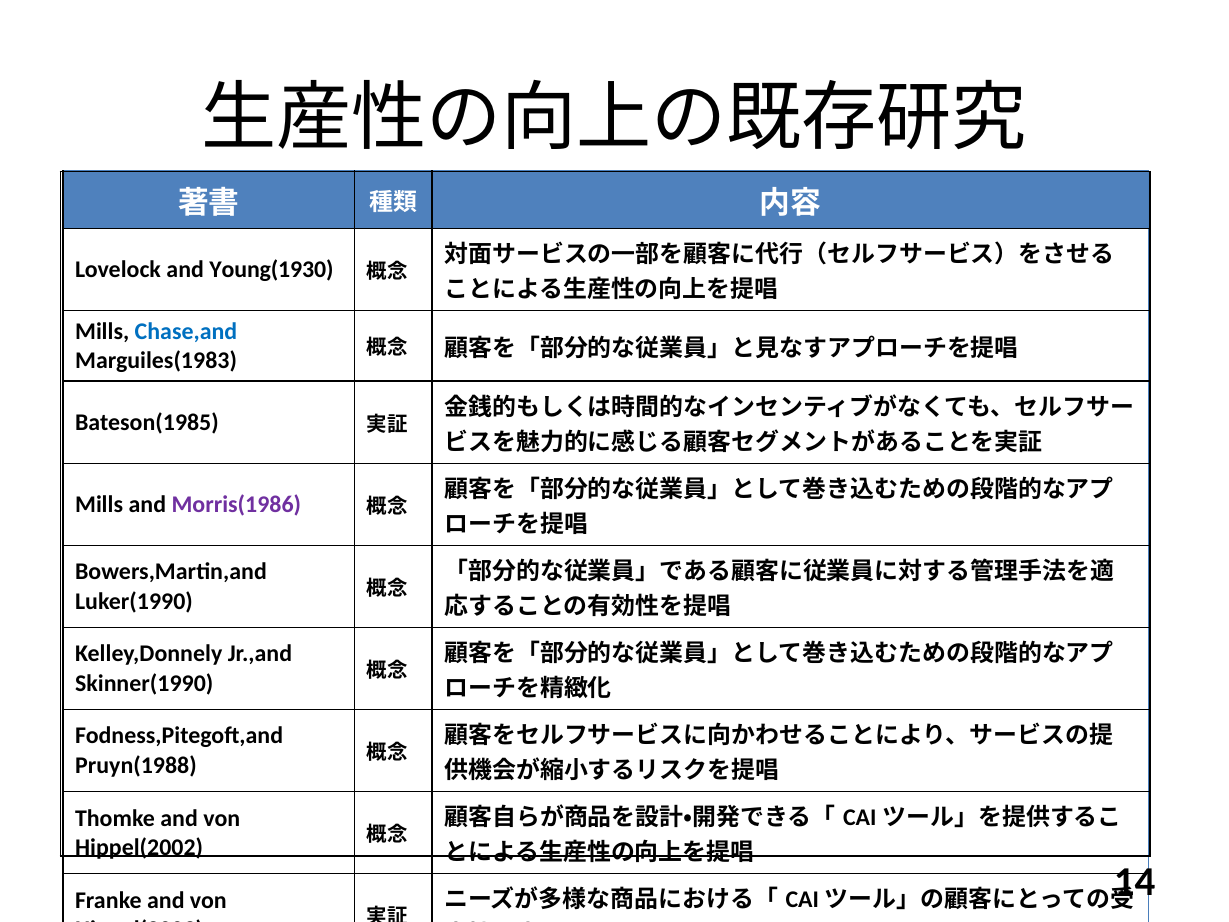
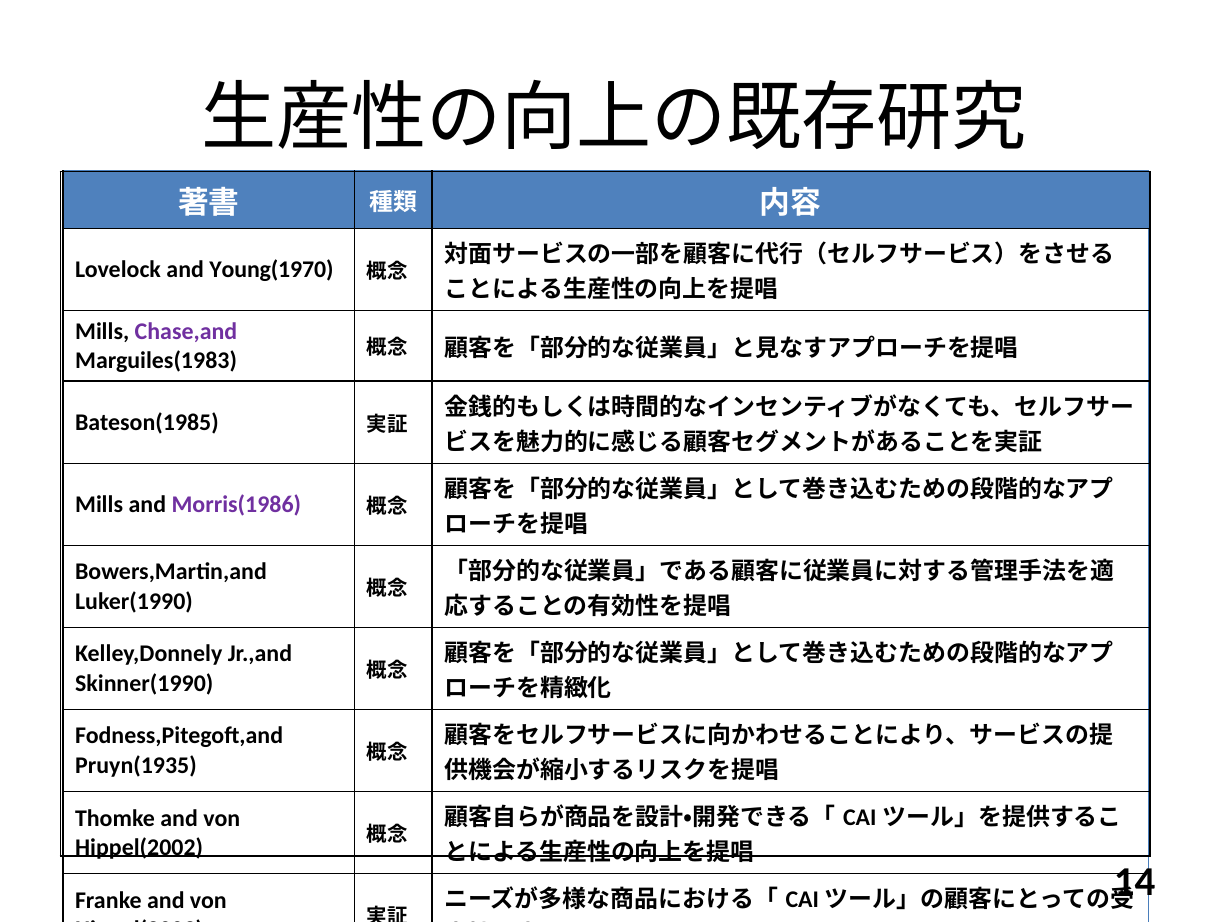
Young(1930: Young(1930 -> Young(1970 (271, 270)
Chase,and colour: blue -> purple (186, 332)
Pruyn(1988: Pruyn(1988 -> Pruyn(1935 (136, 765)
